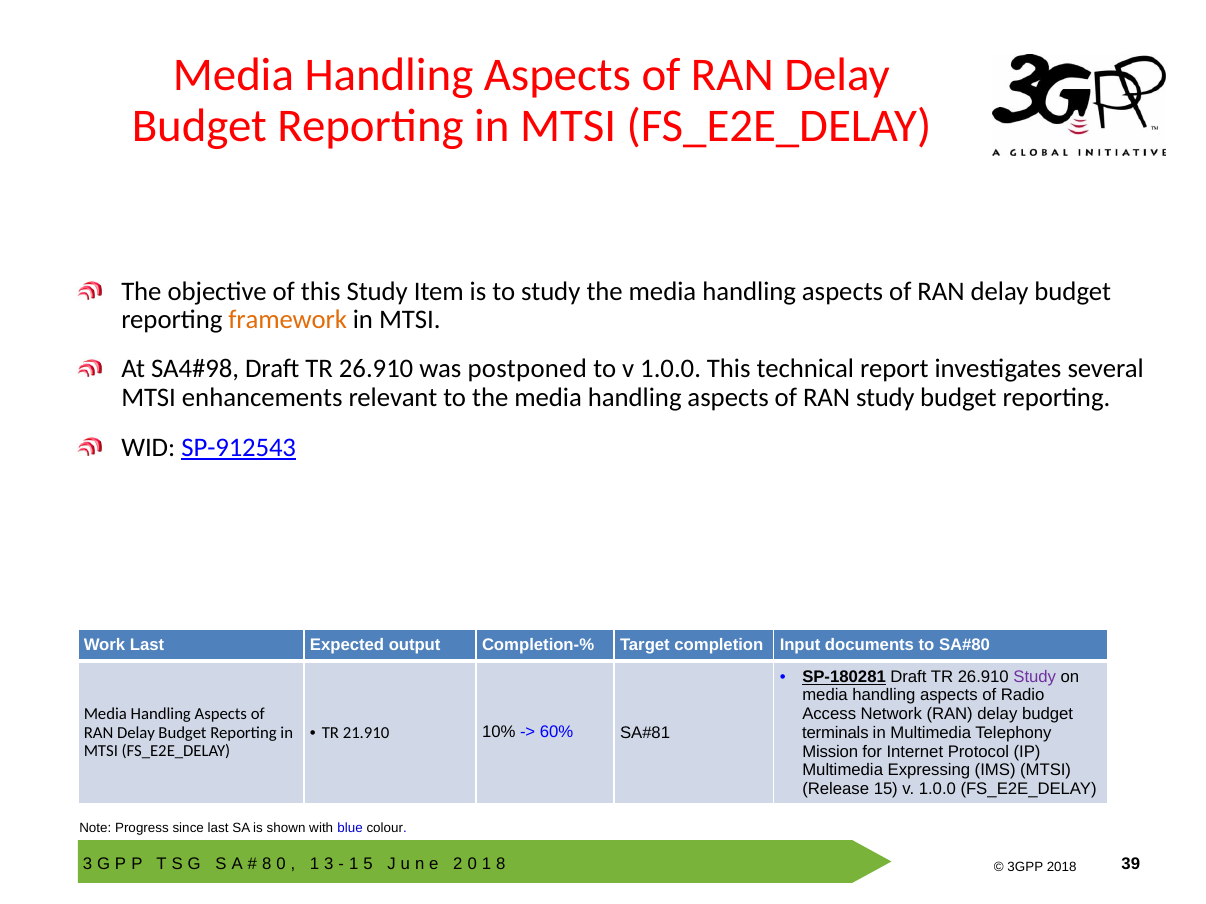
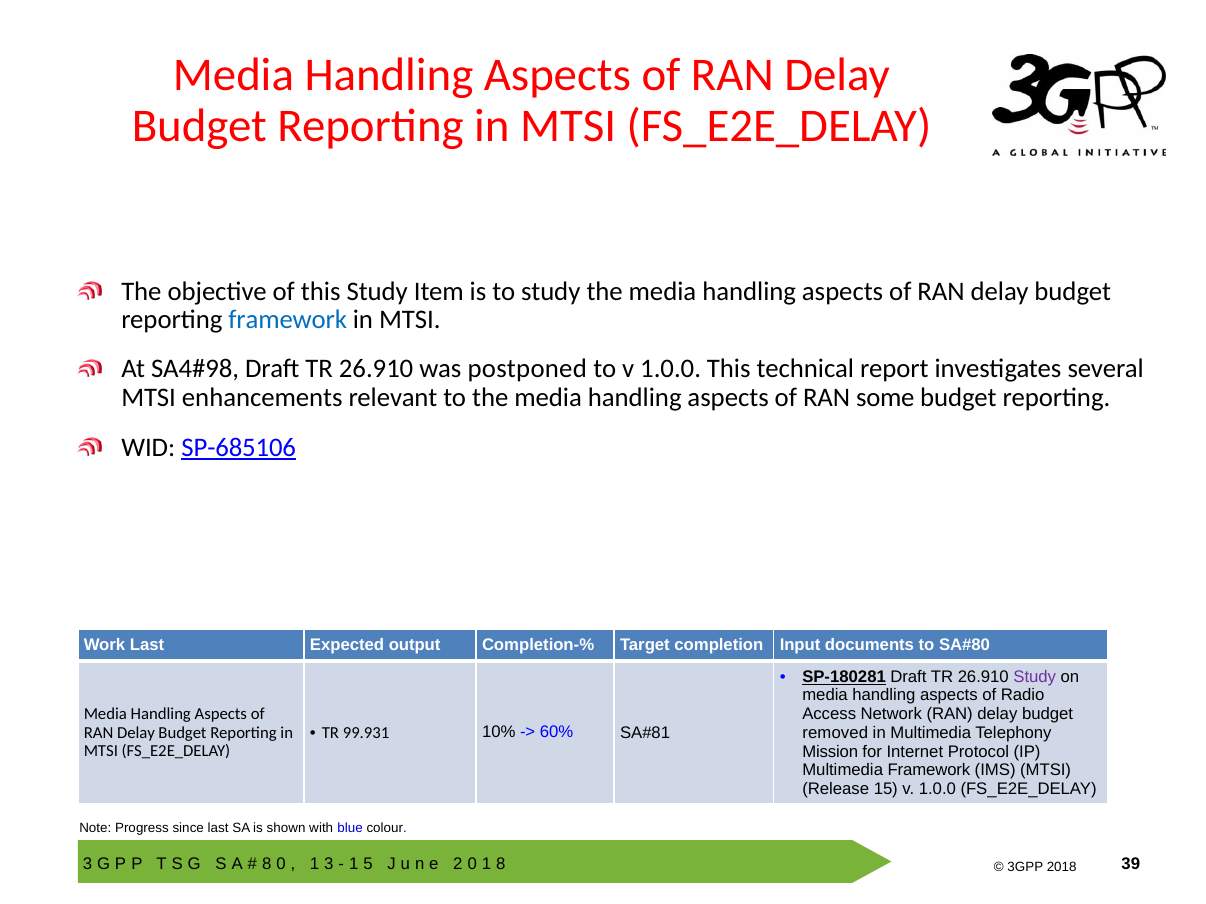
framework colour: orange -> blue (288, 320)
RAN study: study -> some (885, 398)
SP-912543: SP-912543 -> SP-685106 (239, 448)
21.910: 21.910 -> 99.931 (366, 733)
terminals: terminals -> removed (835, 733)
Multimedia Expressing: Expressing -> Framework (929, 771)
